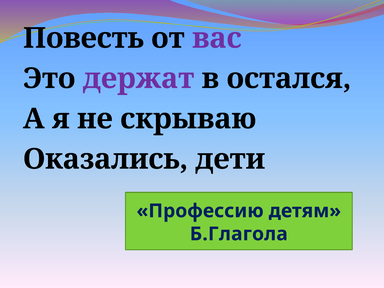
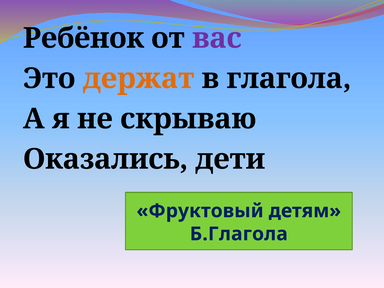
Повесть: Повесть -> Ребёнок (84, 38)
держат colour: purple -> orange (139, 79)
остался: остался -> глагола (289, 79)
Профессию: Профессию -> Фруктовый (200, 211)
